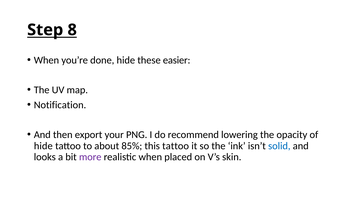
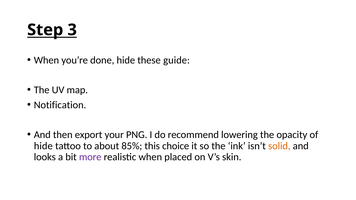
8: 8 -> 3 (72, 30)
easier: easier -> guide (177, 60)
this tattoo: tattoo -> choice (176, 146)
solid colour: blue -> orange (279, 146)
